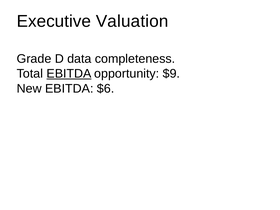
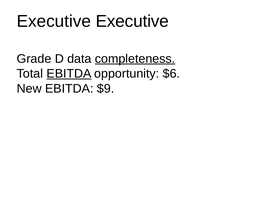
Executive Valuation: Valuation -> Executive (132, 21)
completeness underline: none -> present (135, 59)
$9: $9 -> $6 (171, 74)
$6: $6 -> $9 (106, 89)
